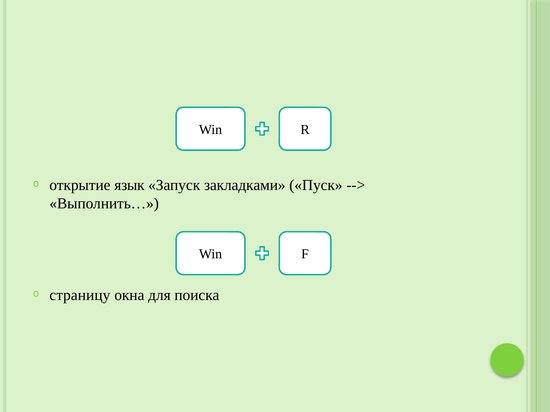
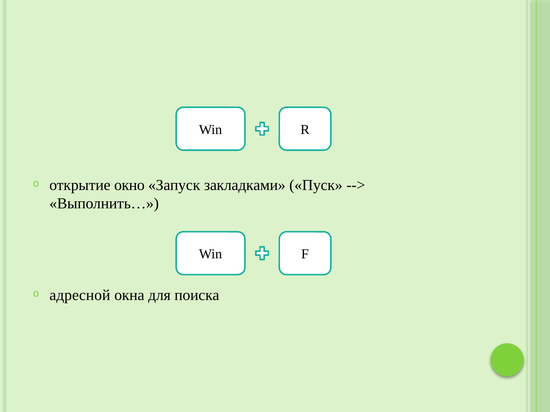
язык: язык -> окно (129, 185)
страницу: страницу -> адресной (80, 295)
